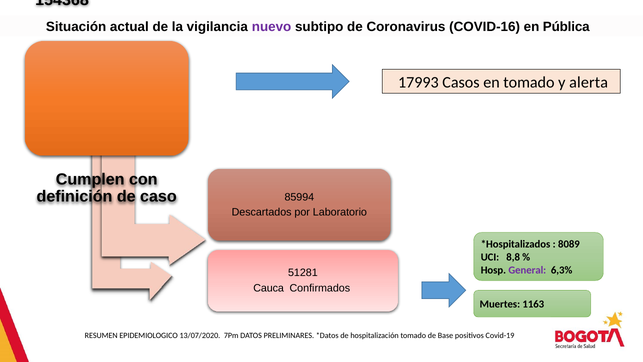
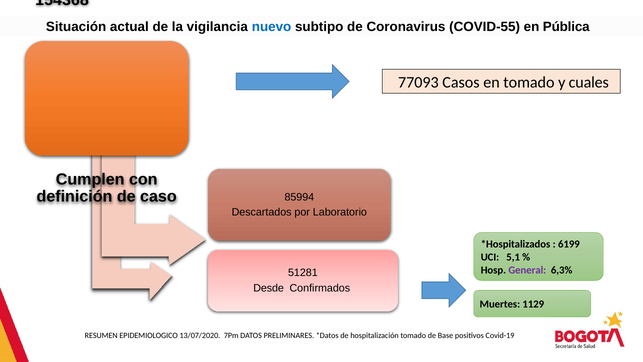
nuevo colour: purple -> blue (272, 27)
COVID-16: COVID-16 -> COVID-55 (485, 27)
17993: 17993 -> 77093 (418, 82)
alerta: alerta -> cuales (589, 82)
8089: 8089 -> 6199 (569, 244)
8,8: 8,8 -> 5,1 (513, 257)
Cauca: Cauca -> Desde (269, 288)
1163: 1163 -> 1129 (533, 304)
